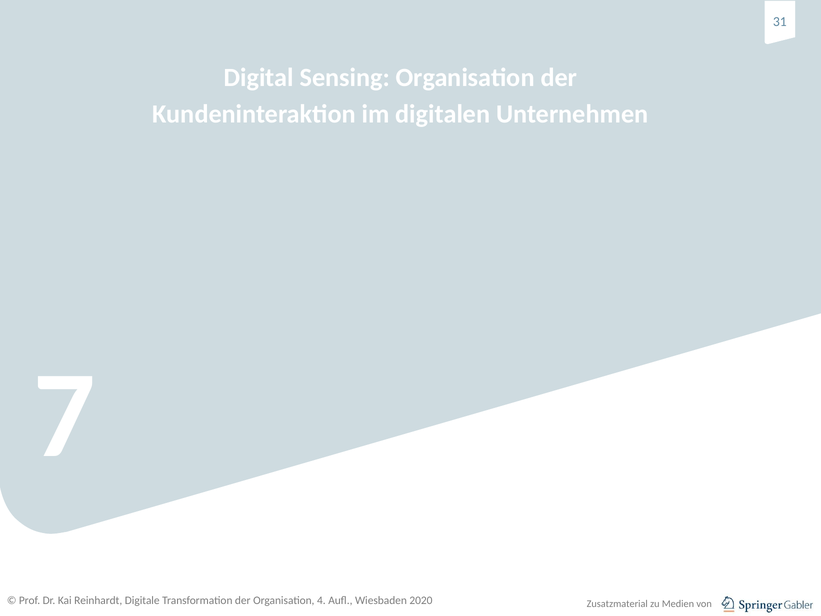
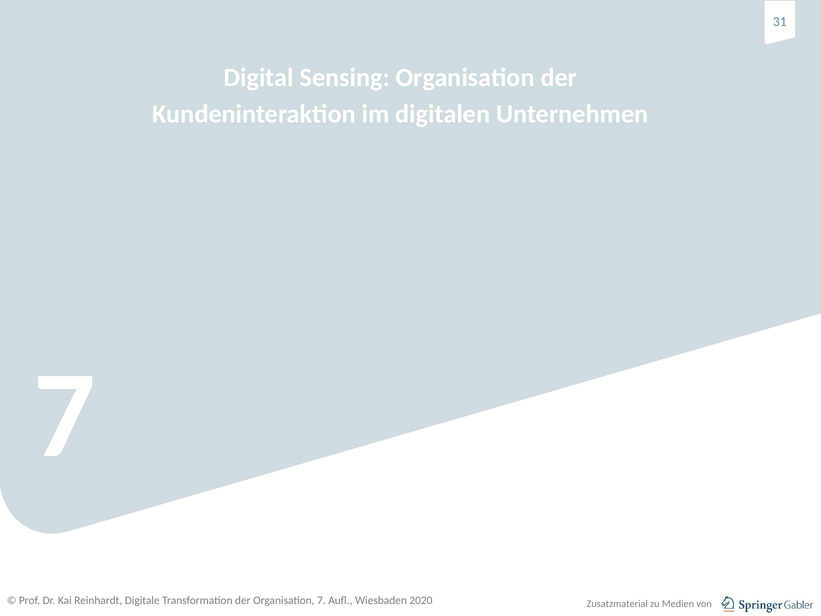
Organisation 4: 4 -> 7 (321, 600)
